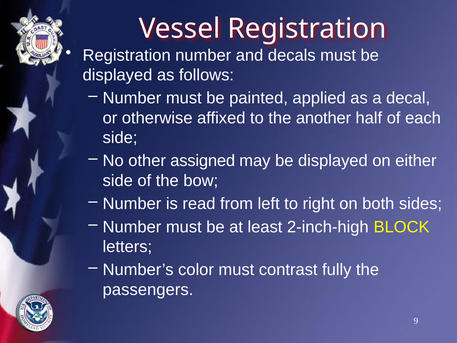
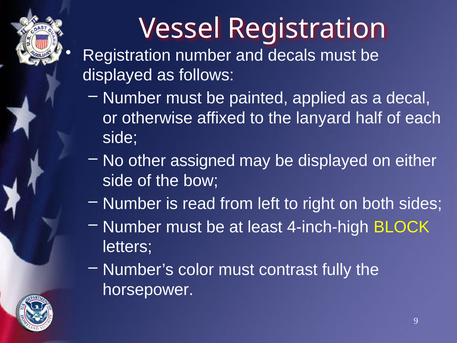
another: another -> lanyard (323, 118)
2-inch-high: 2-inch-high -> 4-inch-high (328, 227)
passengers: passengers -> horsepower (148, 289)
